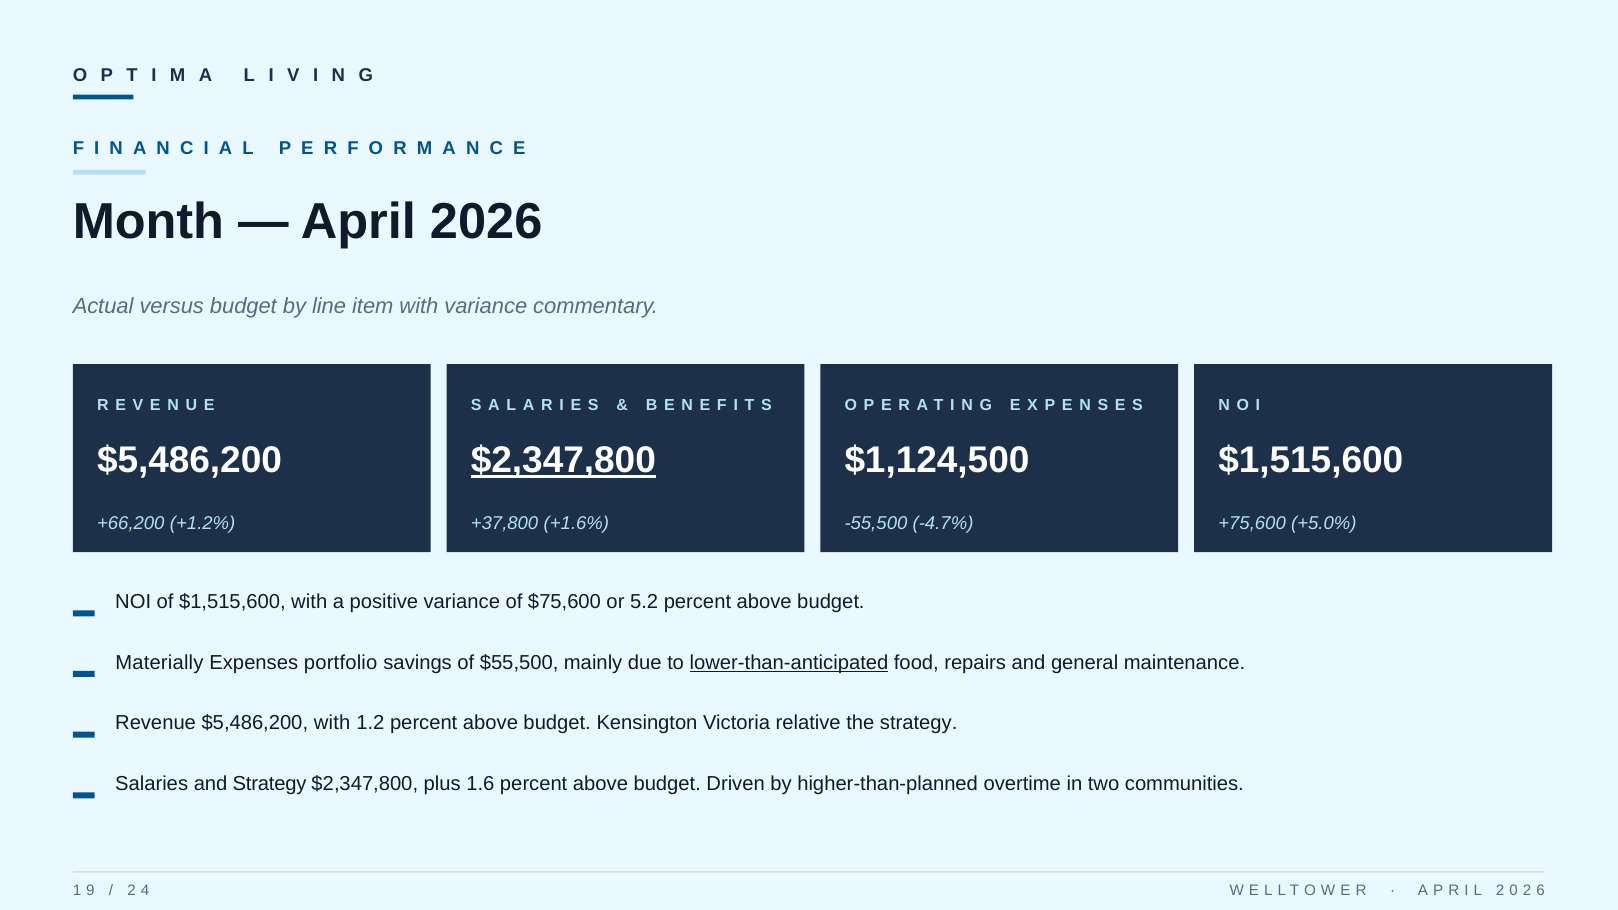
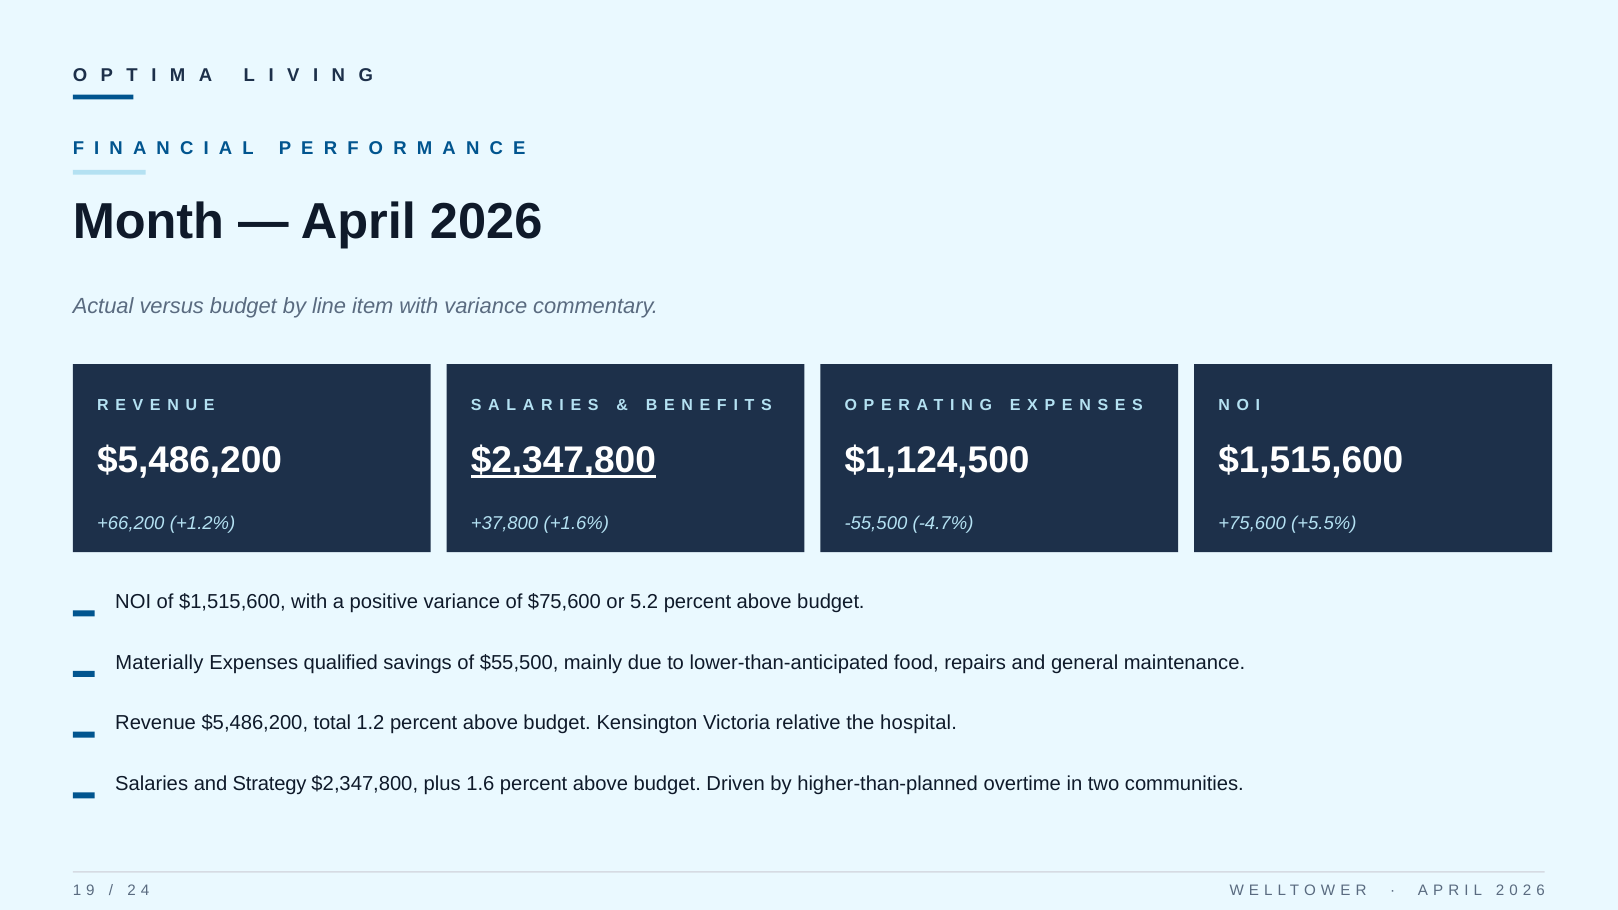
+5.0%: +5.0% -> +5.5% (1324, 523)
portfolio: portfolio -> qualified (341, 663)
lower-than-anticipated underline: present -> none (789, 663)
$5,486,200 with: with -> total (332, 723)
the strategy: strategy -> hospital (919, 723)
